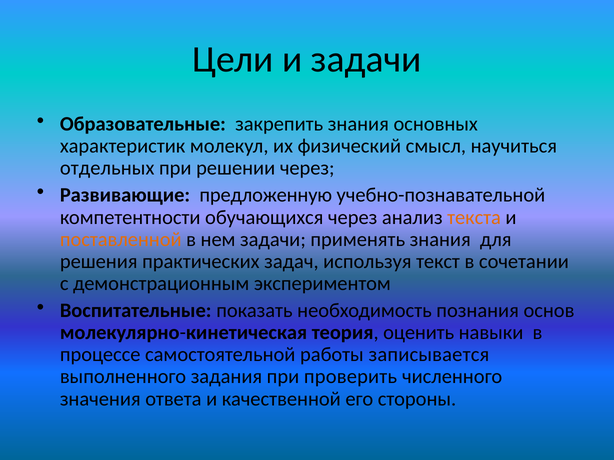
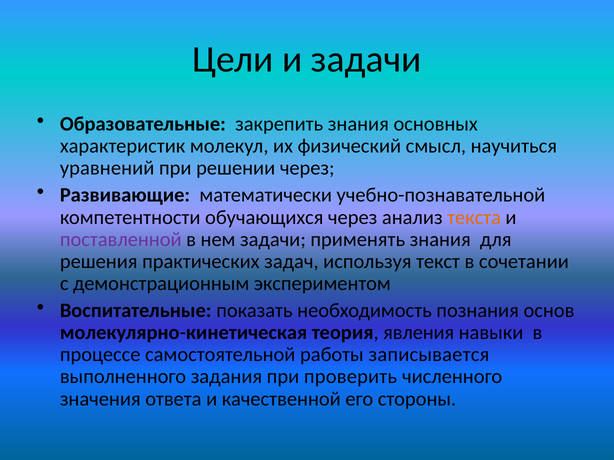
отдельных: отдельных -> уравнений (107, 168)
предложенную: предложенную -> математически (266, 195)
поставленной colour: orange -> purple (121, 240)
оценить: оценить -> явления (419, 333)
